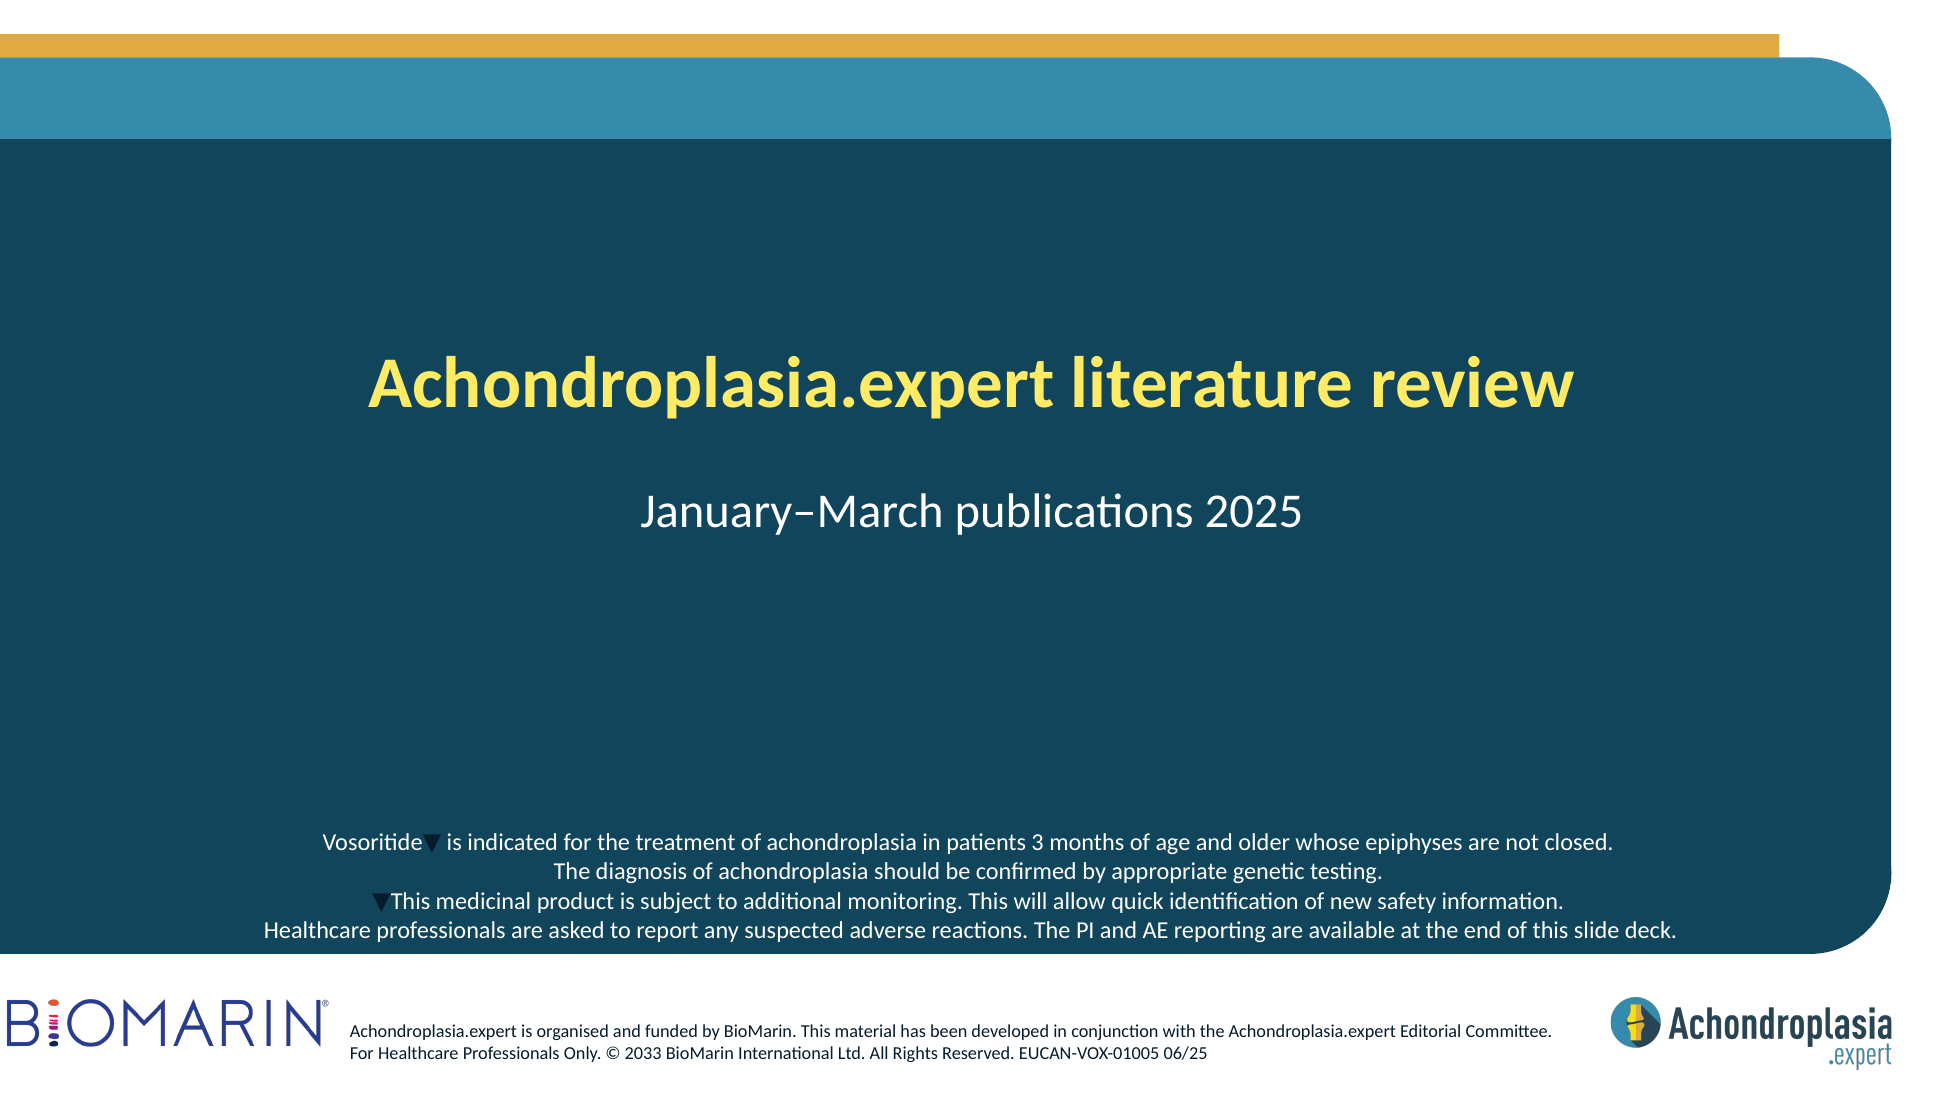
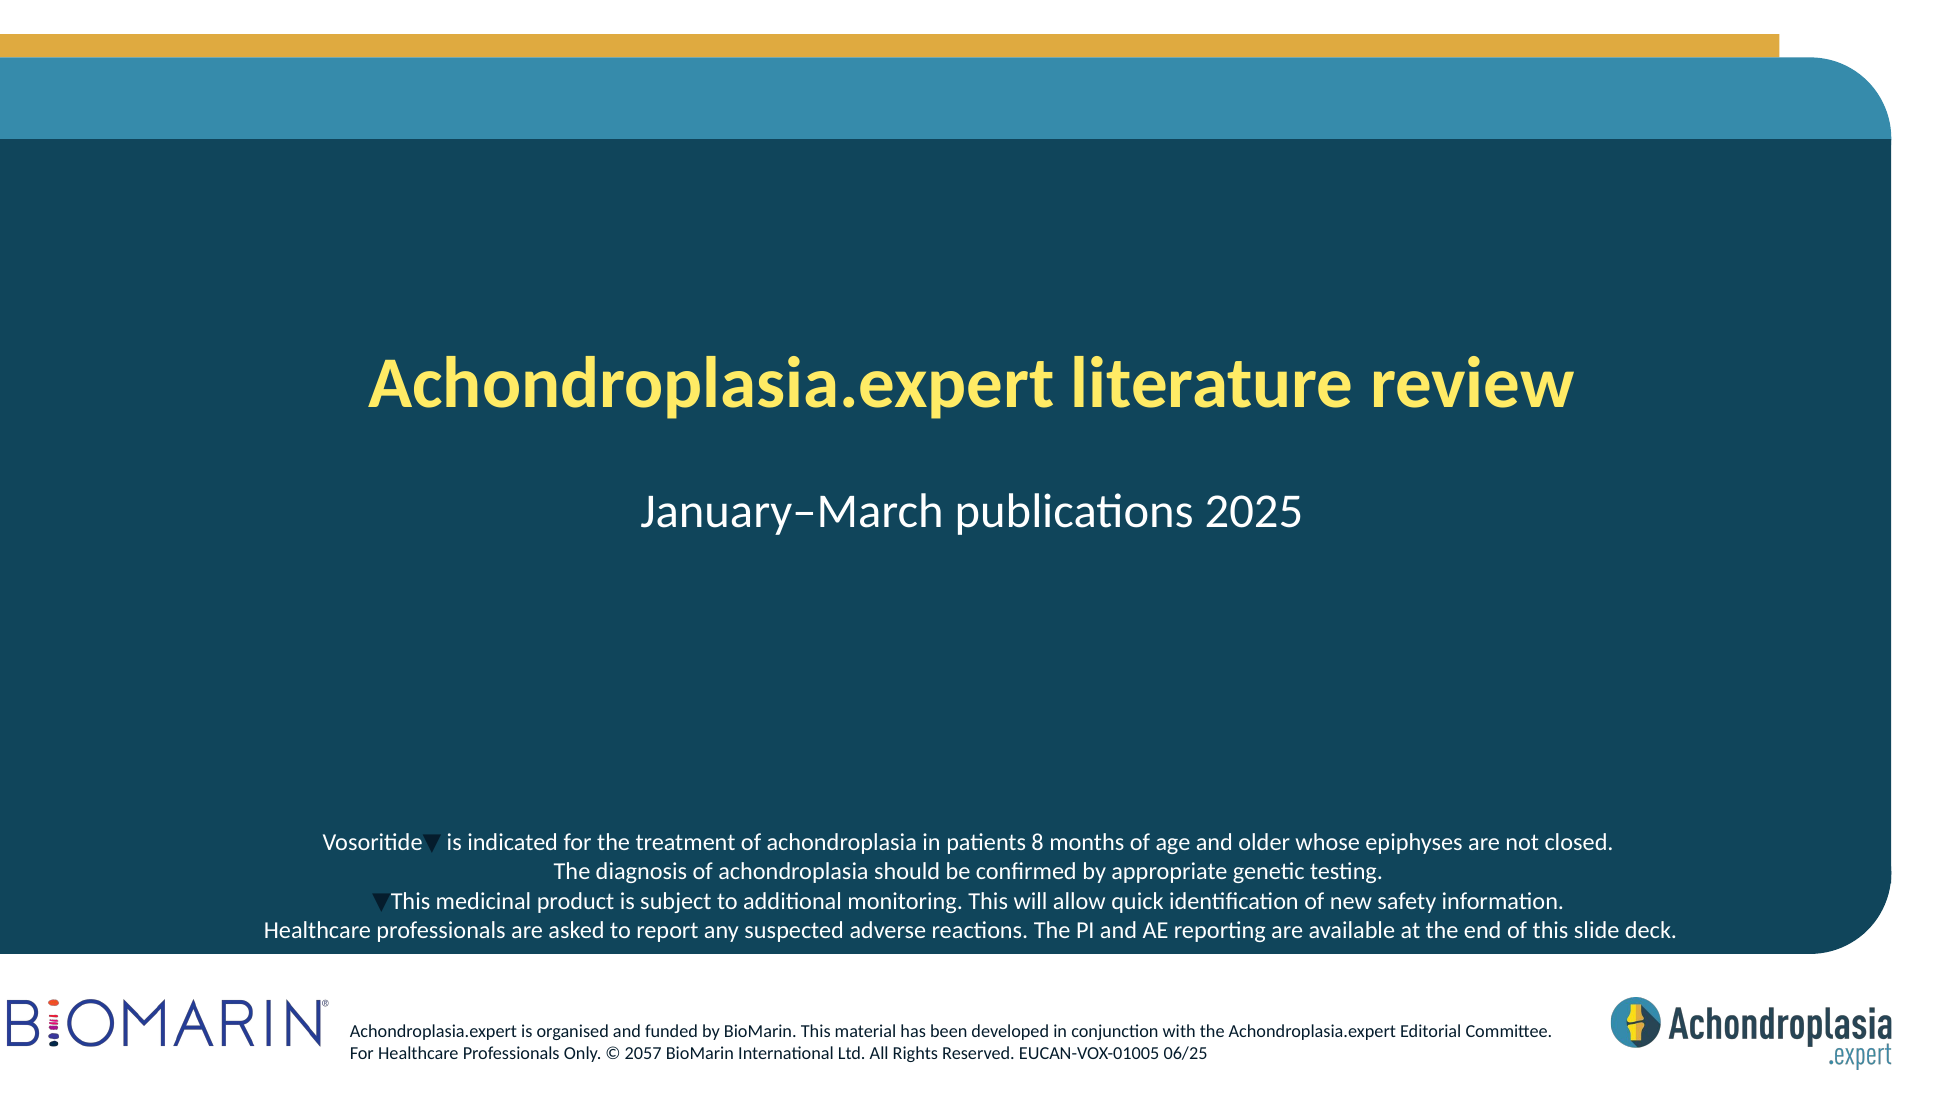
3: 3 -> 8 (1038, 843)
2033: 2033 -> 2057 (643, 1054)
